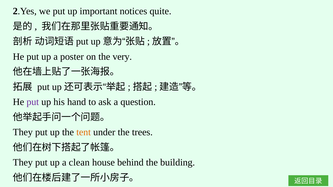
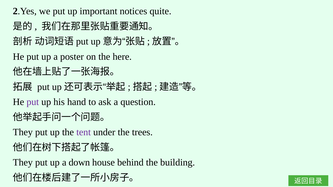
very: very -> here (122, 57)
tent colour: orange -> purple (84, 132)
clean: clean -> down (79, 163)
